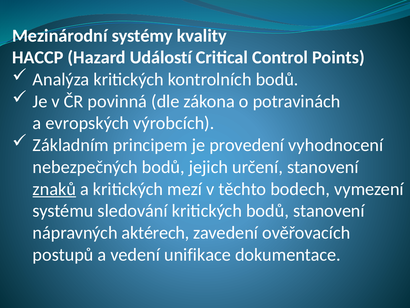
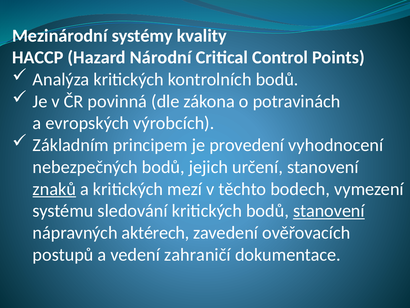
Událostí: Událostí -> Národní (161, 57)
stanovení underline: none -> present (329, 211)
unifikace: unifikace -> zahraničí (197, 254)
